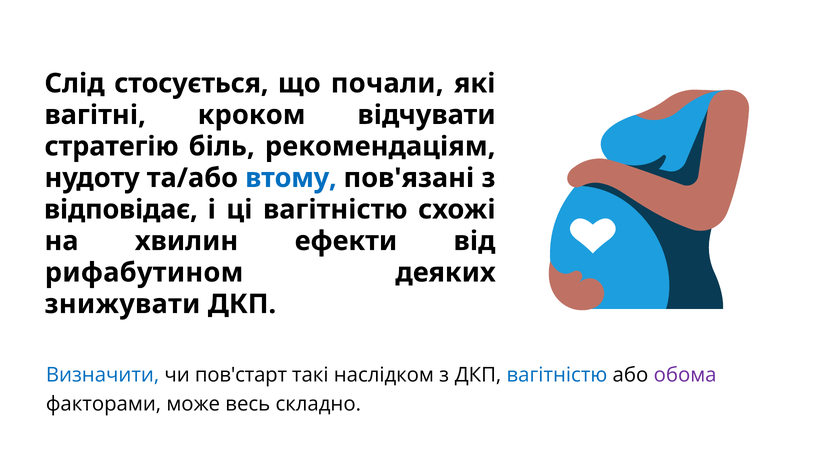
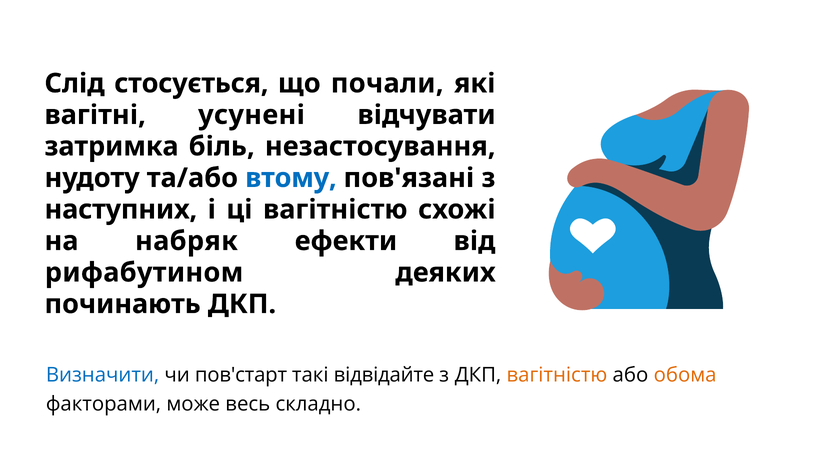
кроком: кроком -> усунені (252, 115)
стратегію: стратегію -> затримка (112, 146)
рекомендаціям: рекомендаціям -> незастосування (380, 146)
відповідає: відповідає -> наступних (121, 210)
хвилин: хвилин -> набряк (186, 241)
знижувати: знижувати -> починають (123, 304)
наслідком: наслідком -> відвідайте (384, 375)
вагітністю colour: blue -> orange (557, 375)
обома colour: purple -> orange (685, 375)
